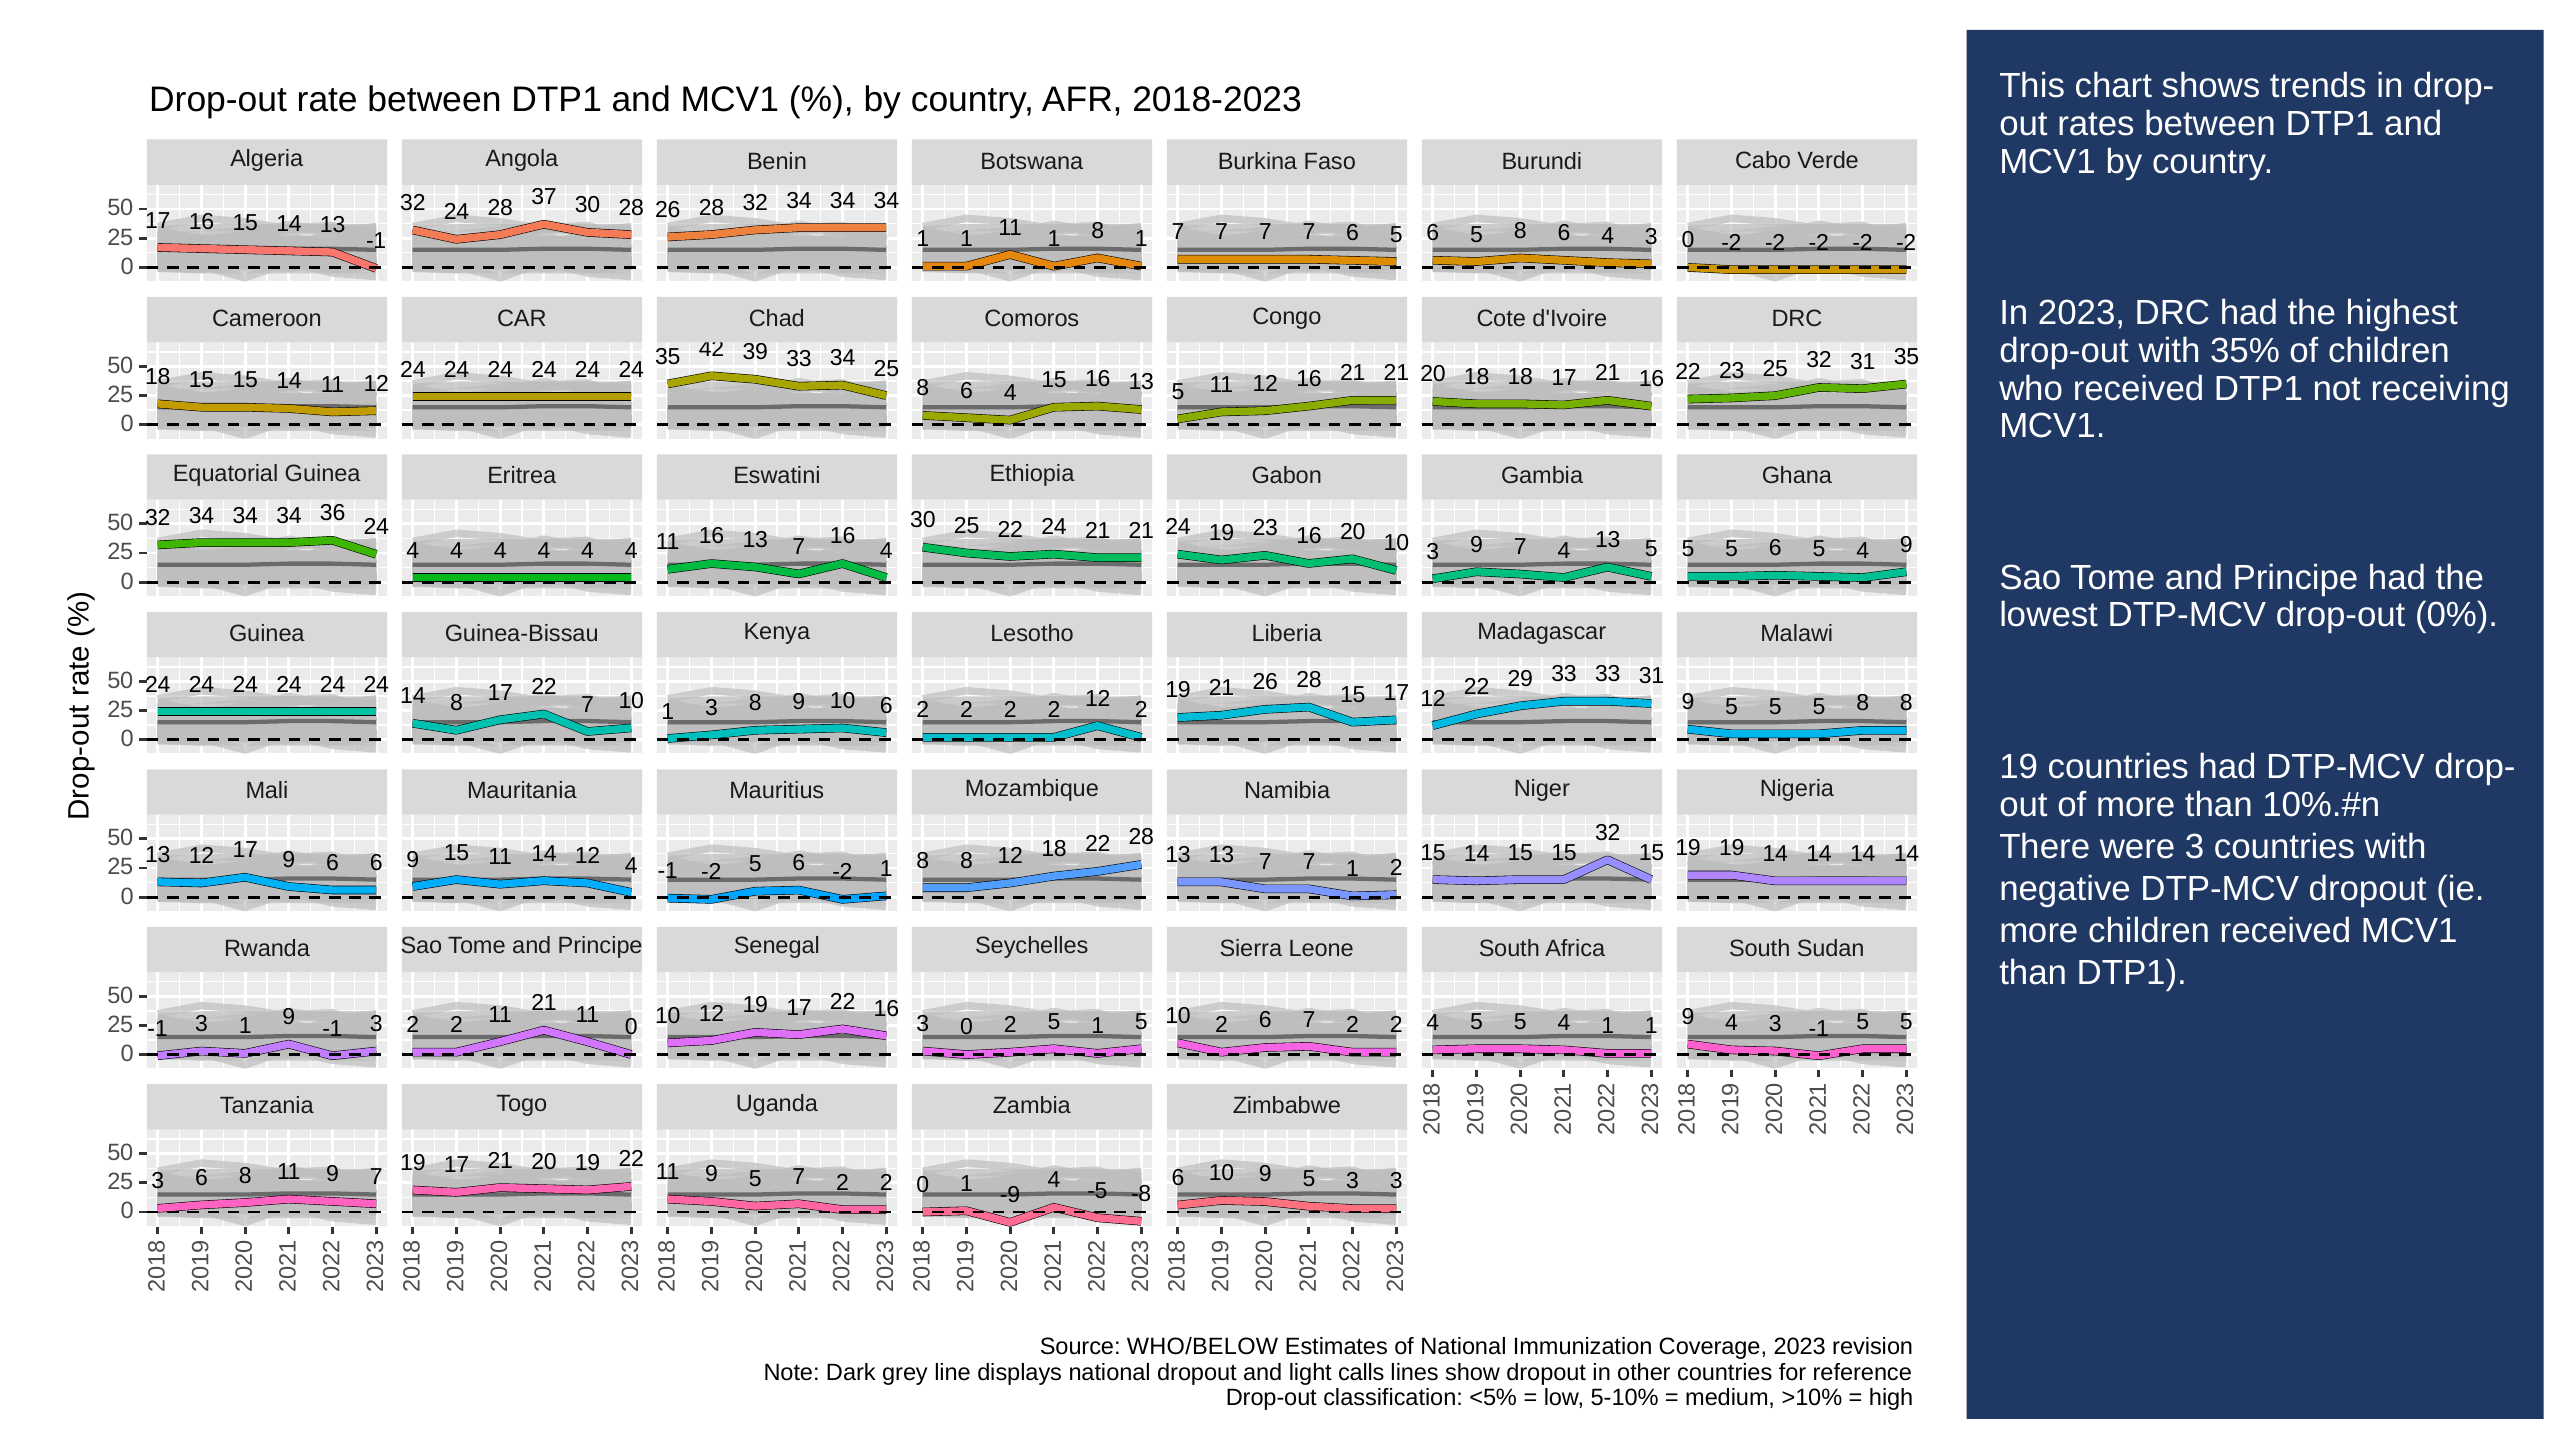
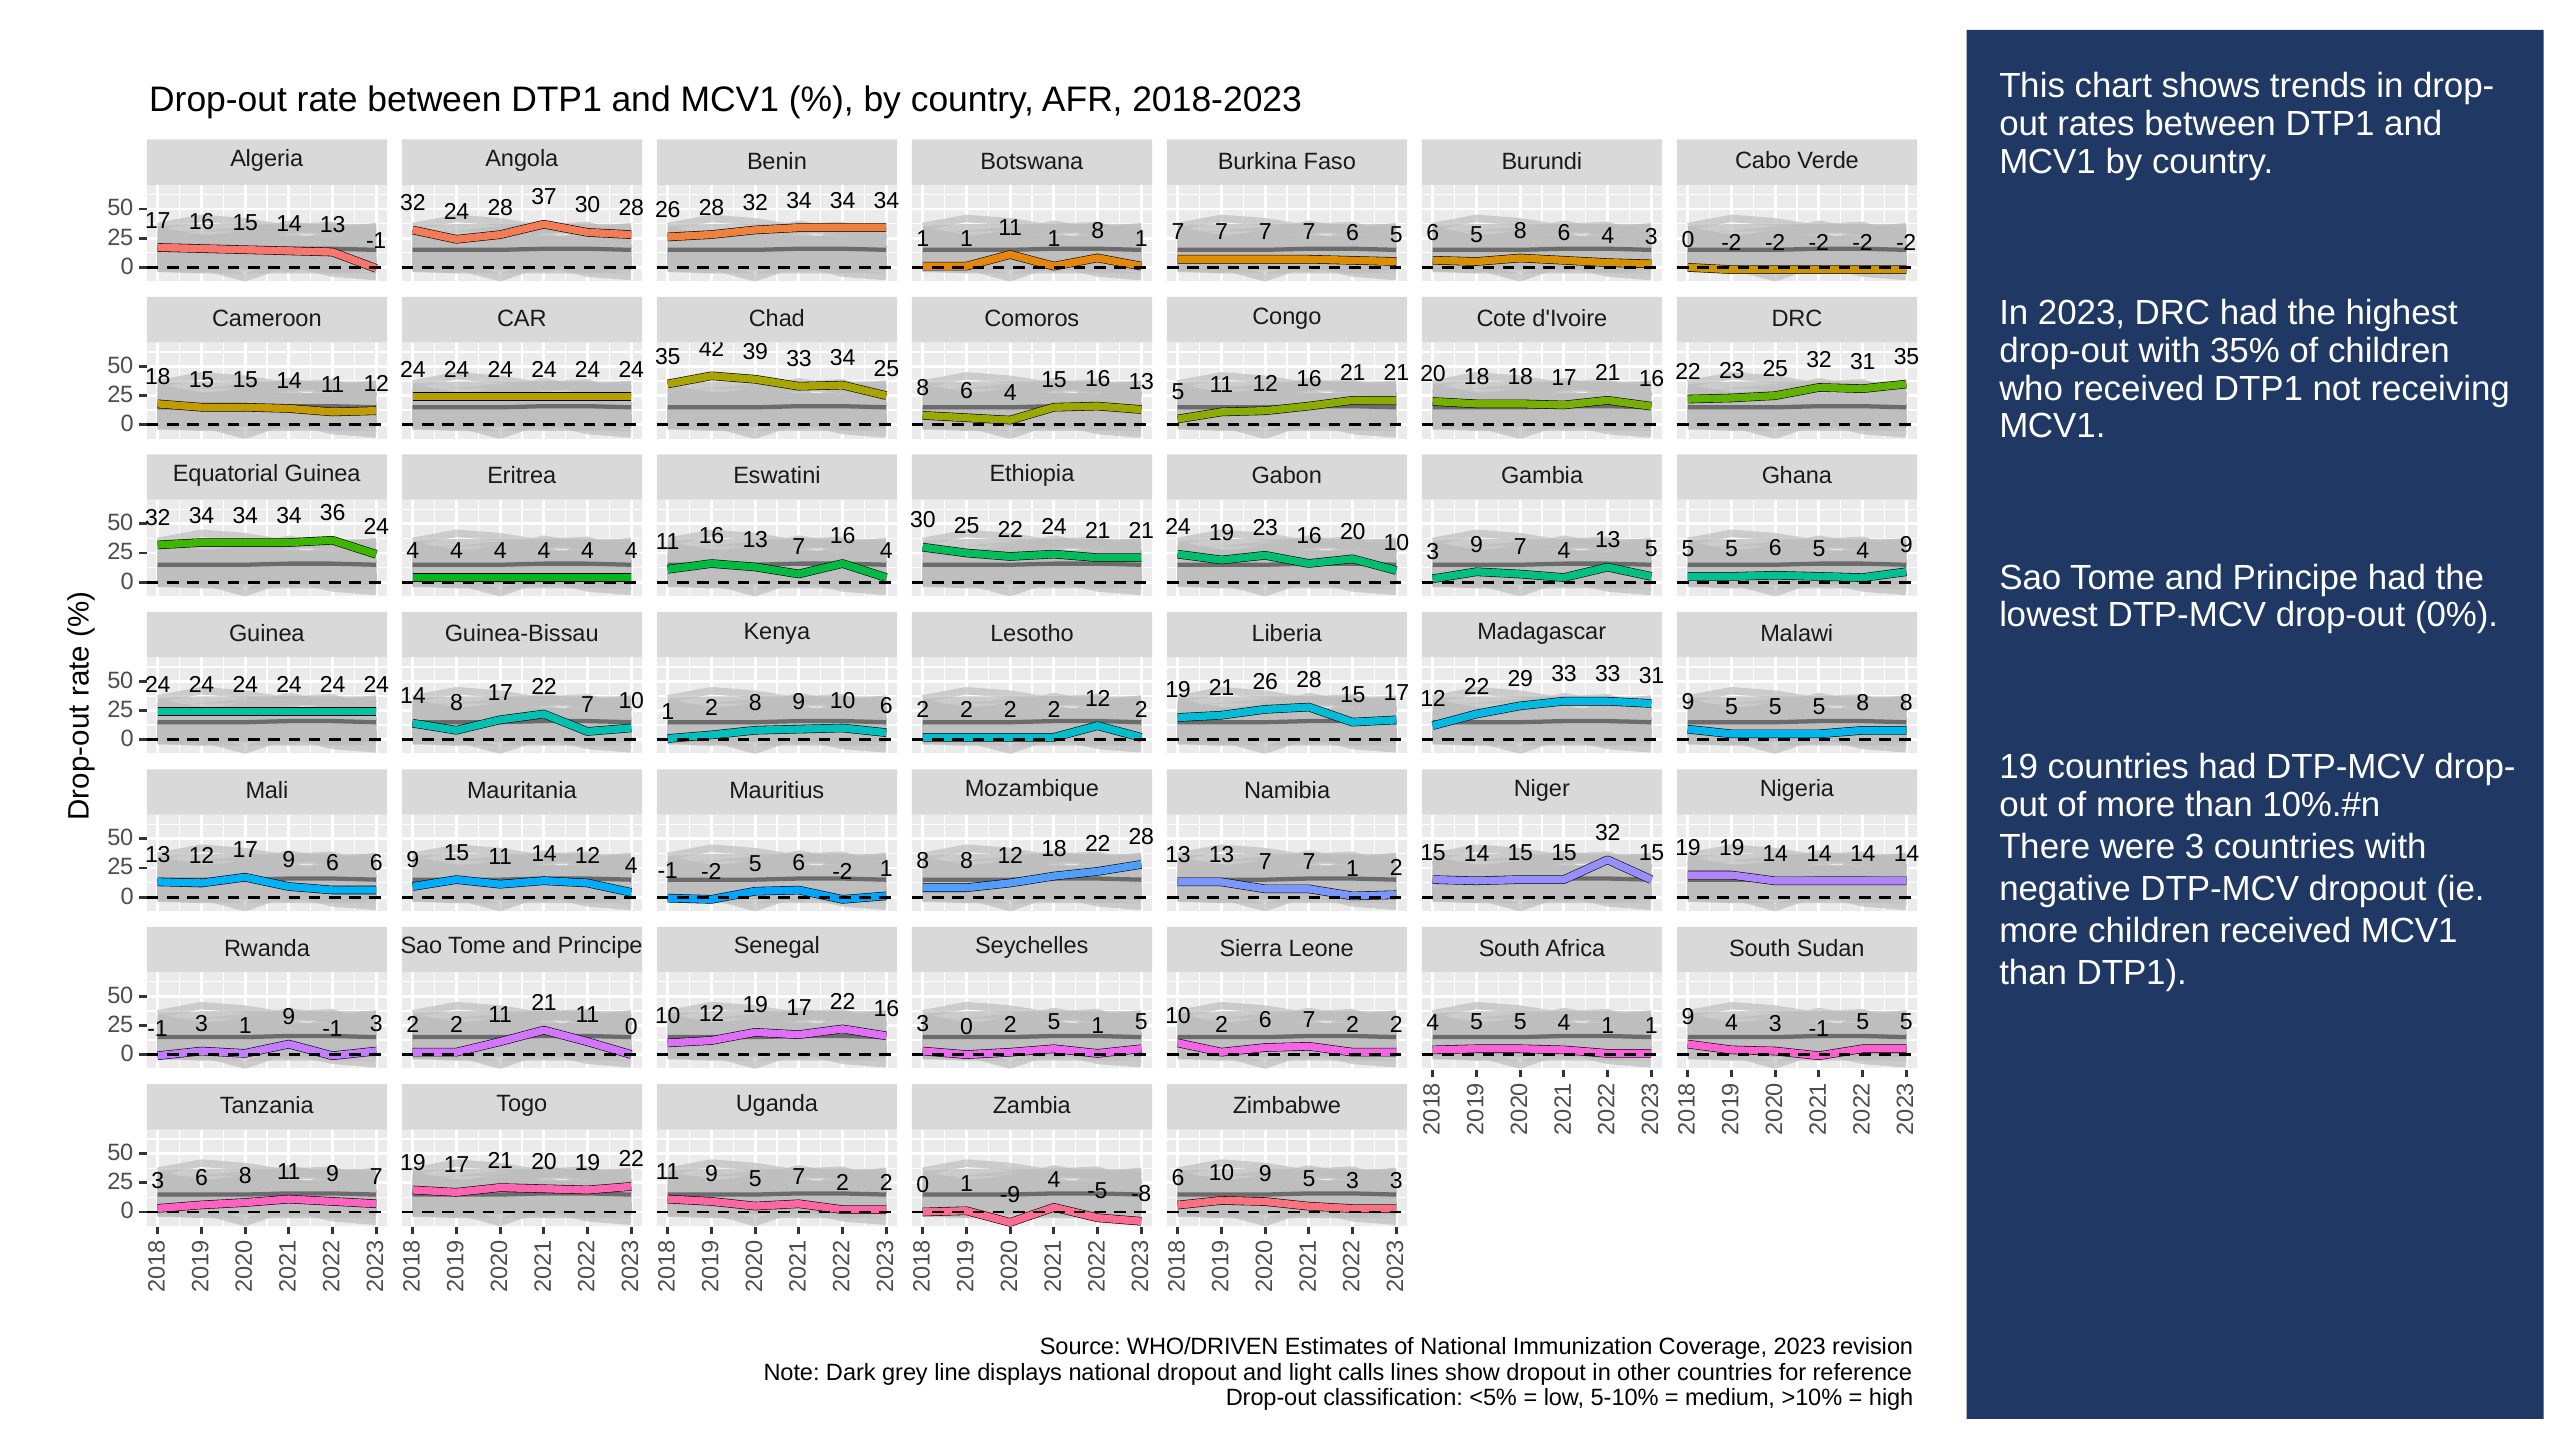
3: 3 -> 2 (712, 708)
WHO/BELOW: WHO/BELOW -> WHO/DRIVEN (1203, 1347)
